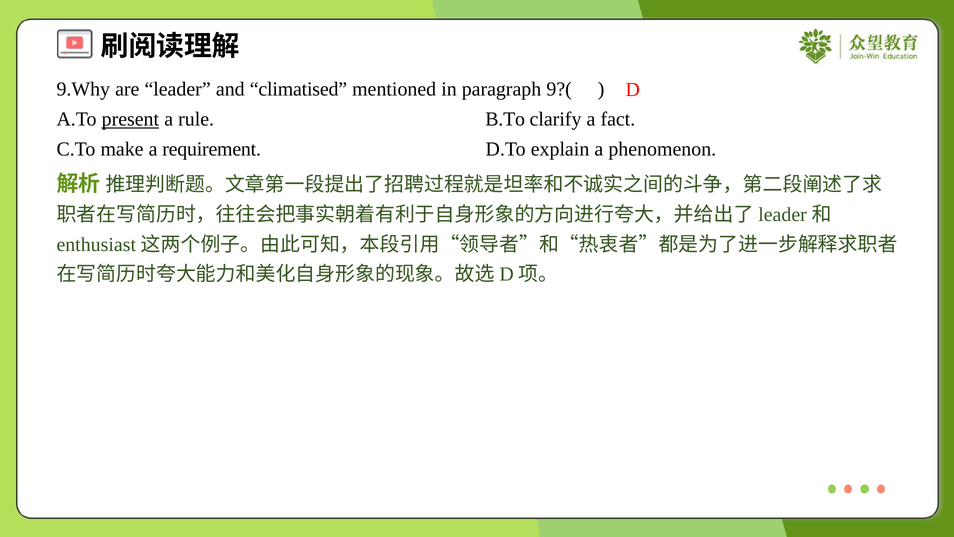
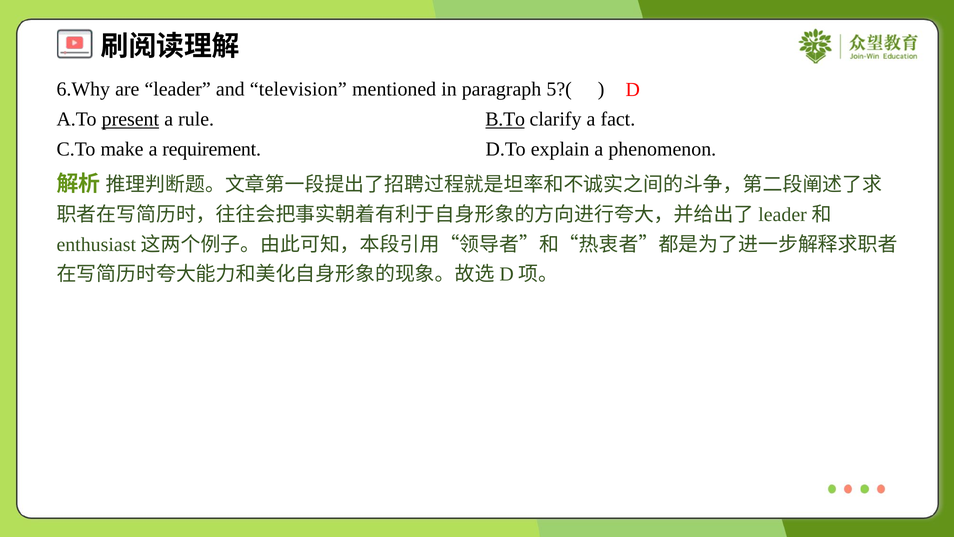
9.Why: 9.Why -> 6.Why (83, 89)
climatised: climatised -> television (298, 89)
9?(: 9?( -> 5?( (559, 89)
B.To underline: none -> present (505, 119)
